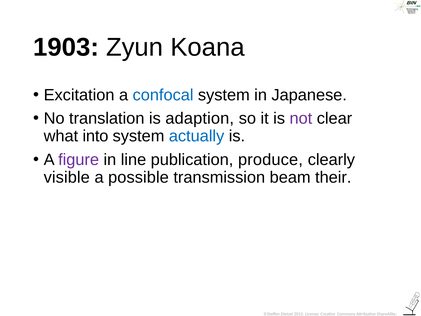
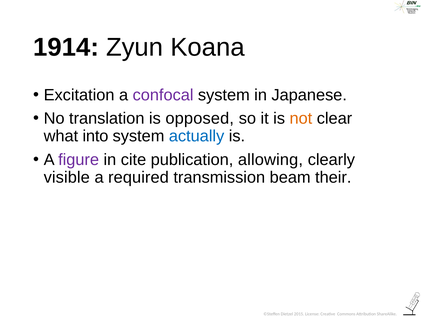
1903: 1903 -> 1914 (66, 47)
confocal colour: blue -> purple (163, 95)
adaption: adaption -> opposed (200, 118)
not colour: purple -> orange (301, 118)
line: line -> cite (133, 160)
produce: produce -> allowing (270, 160)
possible: possible -> required (138, 177)
